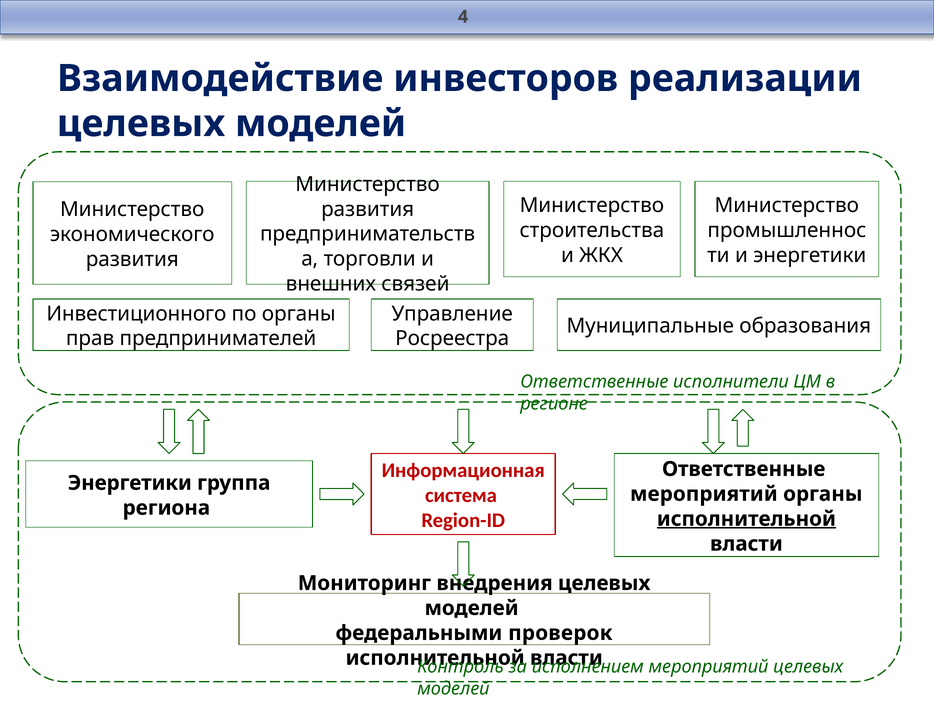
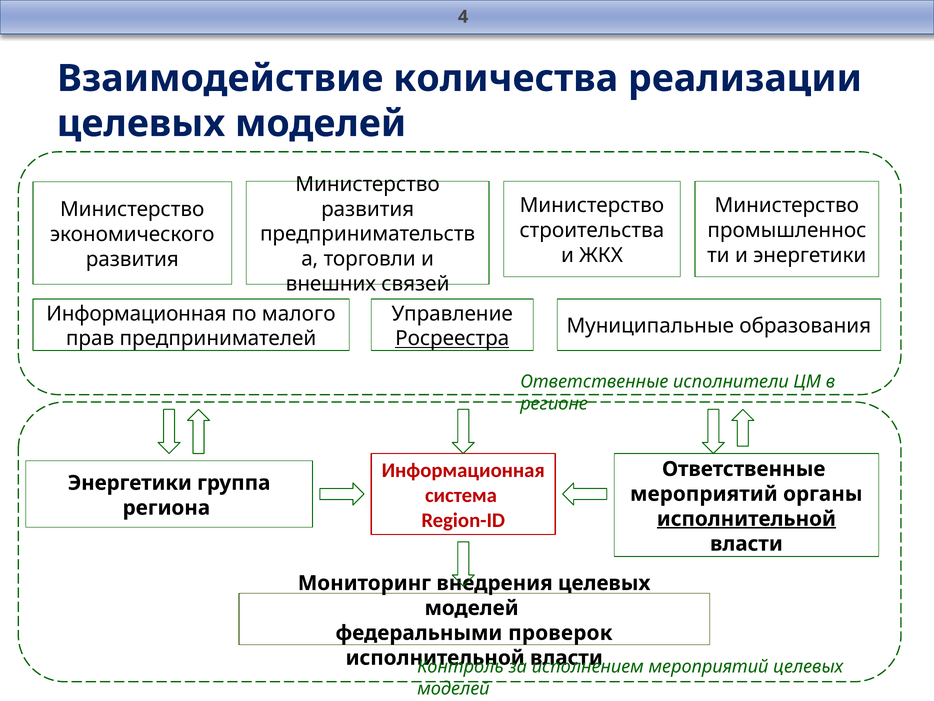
инвесторов: инвесторов -> количества (506, 78)
Инвестиционного: Инвестиционного -> Информационная (136, 313)
по органы: органы -> малого (299, 313)
Росреестра underline: none -> present (452, 338)
